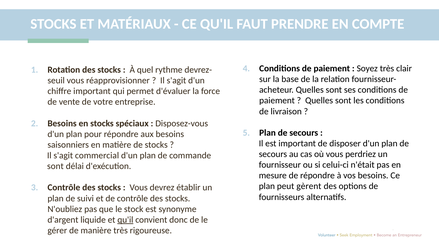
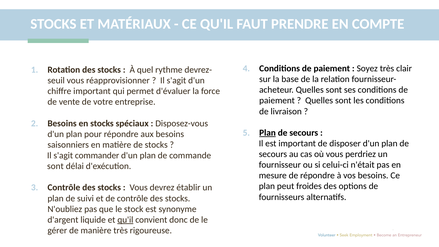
Plan underline: none -> present (268, 133)
commercial: commercial -> commander (97, 155)
gèrent: gèrent -> froides (309, 186)
